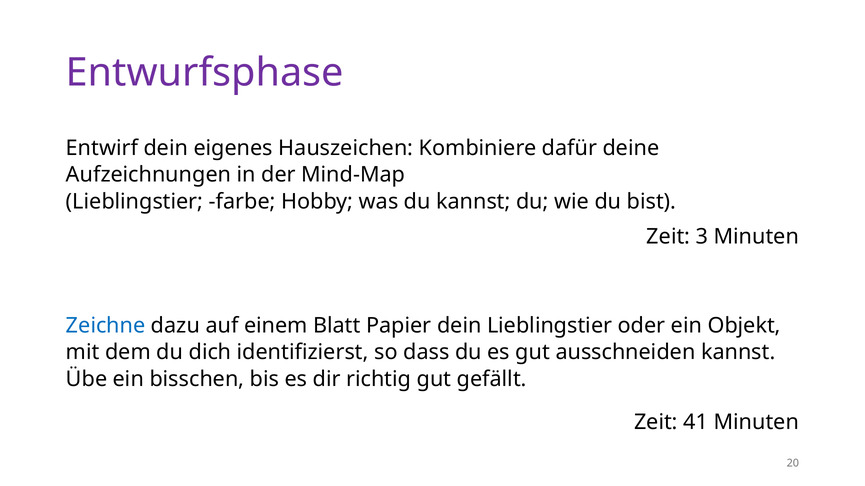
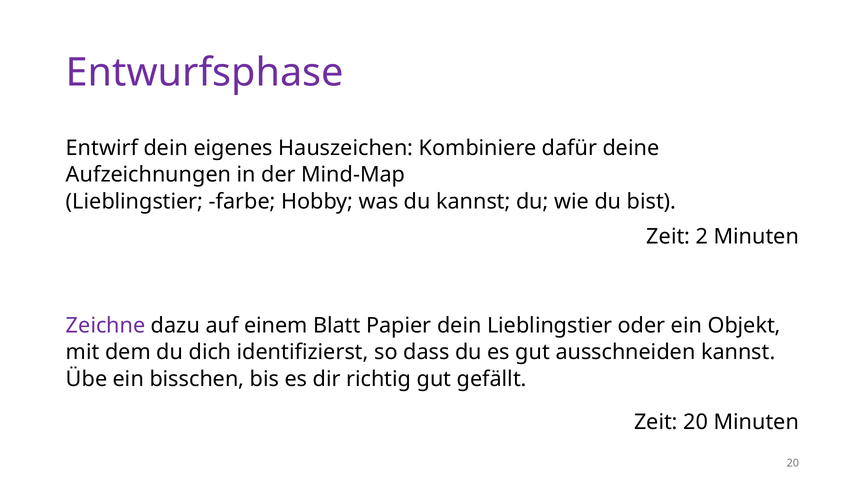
3: 3 -> 2 (702, 237)
Zeichne colour: blue -> purple (106, 326)
Zeit 41: 41 -> 20 (696, 423)
